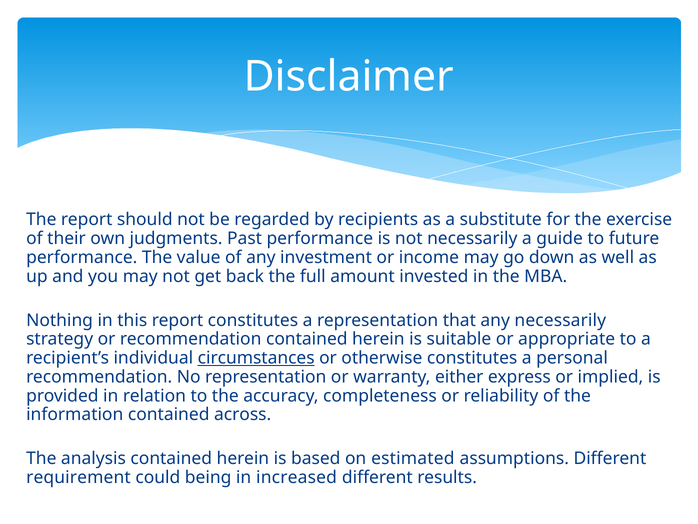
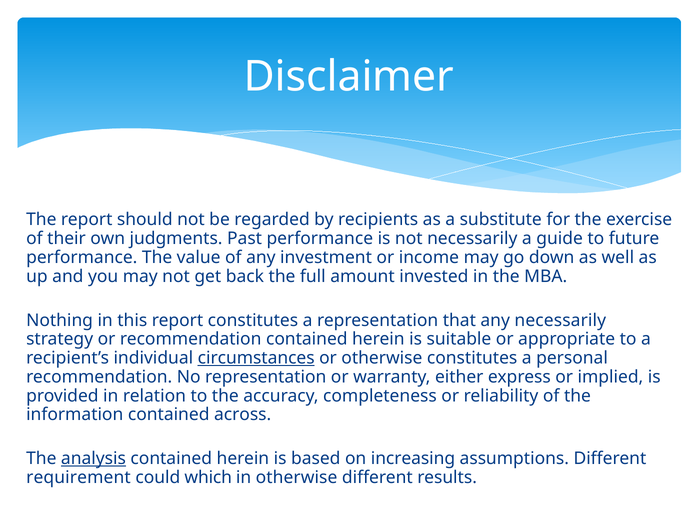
analysis underline: none -> present (93, 458)
estimated: estimated -> increasing (413, 458)
being: being -> which (208, 477)
in increased: increased -> otherwise (297, 477)
